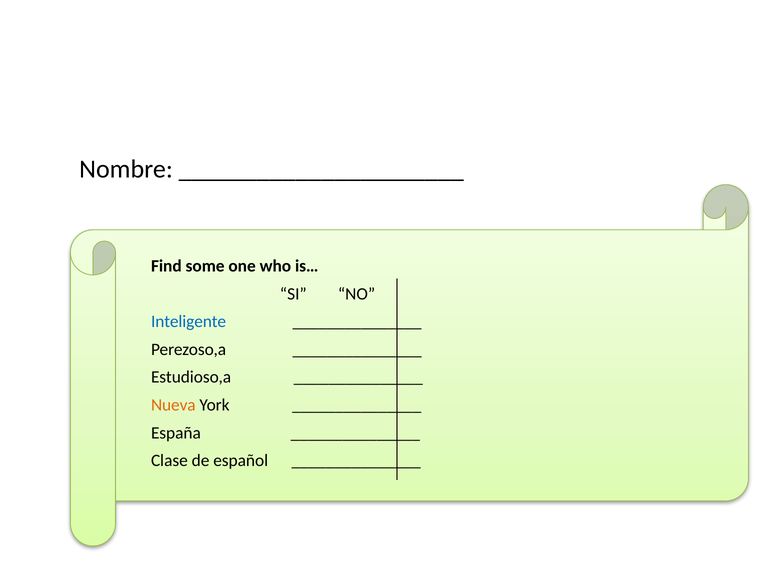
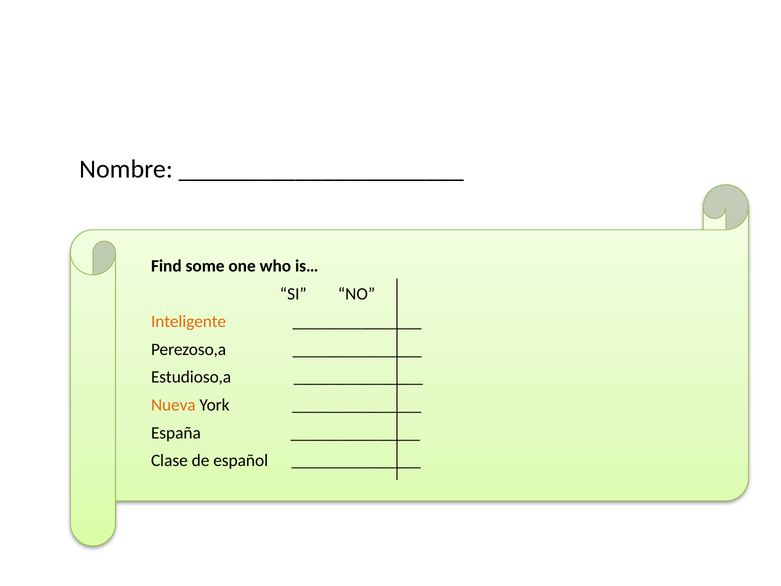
Inteligente colour: blue -> orange (189, 322)
